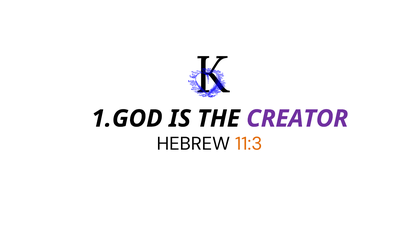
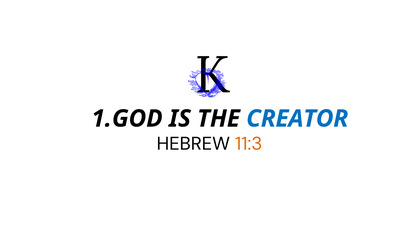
CREATOR colour: purple -> blue (297, 118)
